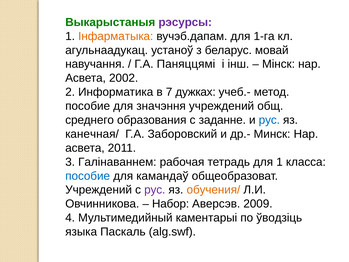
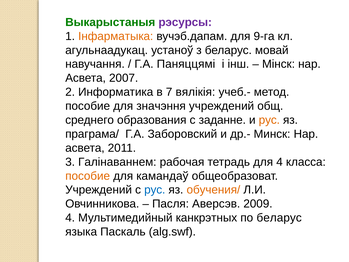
1-га: 1-га -> 9-га (264, 36)
2002: 2002 -> 2007 (124, 78)
дужках: дужках -> вялікія (195, 92)
рус colour: blue -> orange (269, 120)
канечная/: канечная/ -> праграма/ (92, 134)
для 1: 1 -> 4 (280, 162)
пособие colour: blue -> orange (88, 176)
рус colour: purple -> blue (155, 190)
Набор: Набор -> Пасля (171, 204)
каментарыі: каментарыі -> канкрэтных (206, 218)
по ўводзіць: ўводзіць -> беларус (279, 218)
